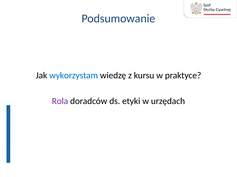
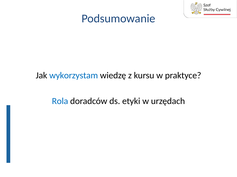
Rola colour: purple -> blue (60, 102)
